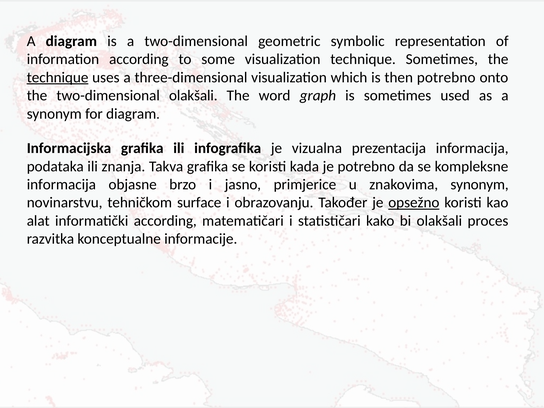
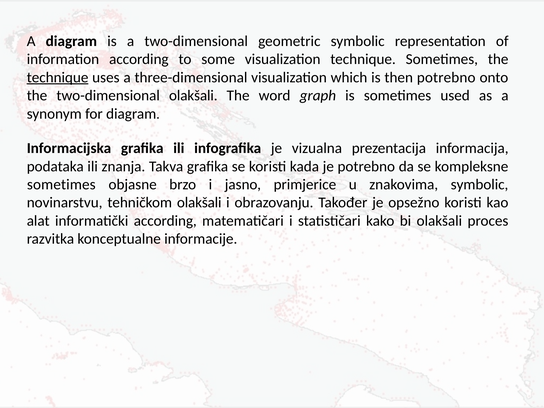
informacija: informacija -> sometimes (61, 185)
znakovima synonym: synonym -> symbolic (480, 185)
tehničkom surface: surface -> olakšali (199, 203)
opsežno underline: present -> none (414, 203)
